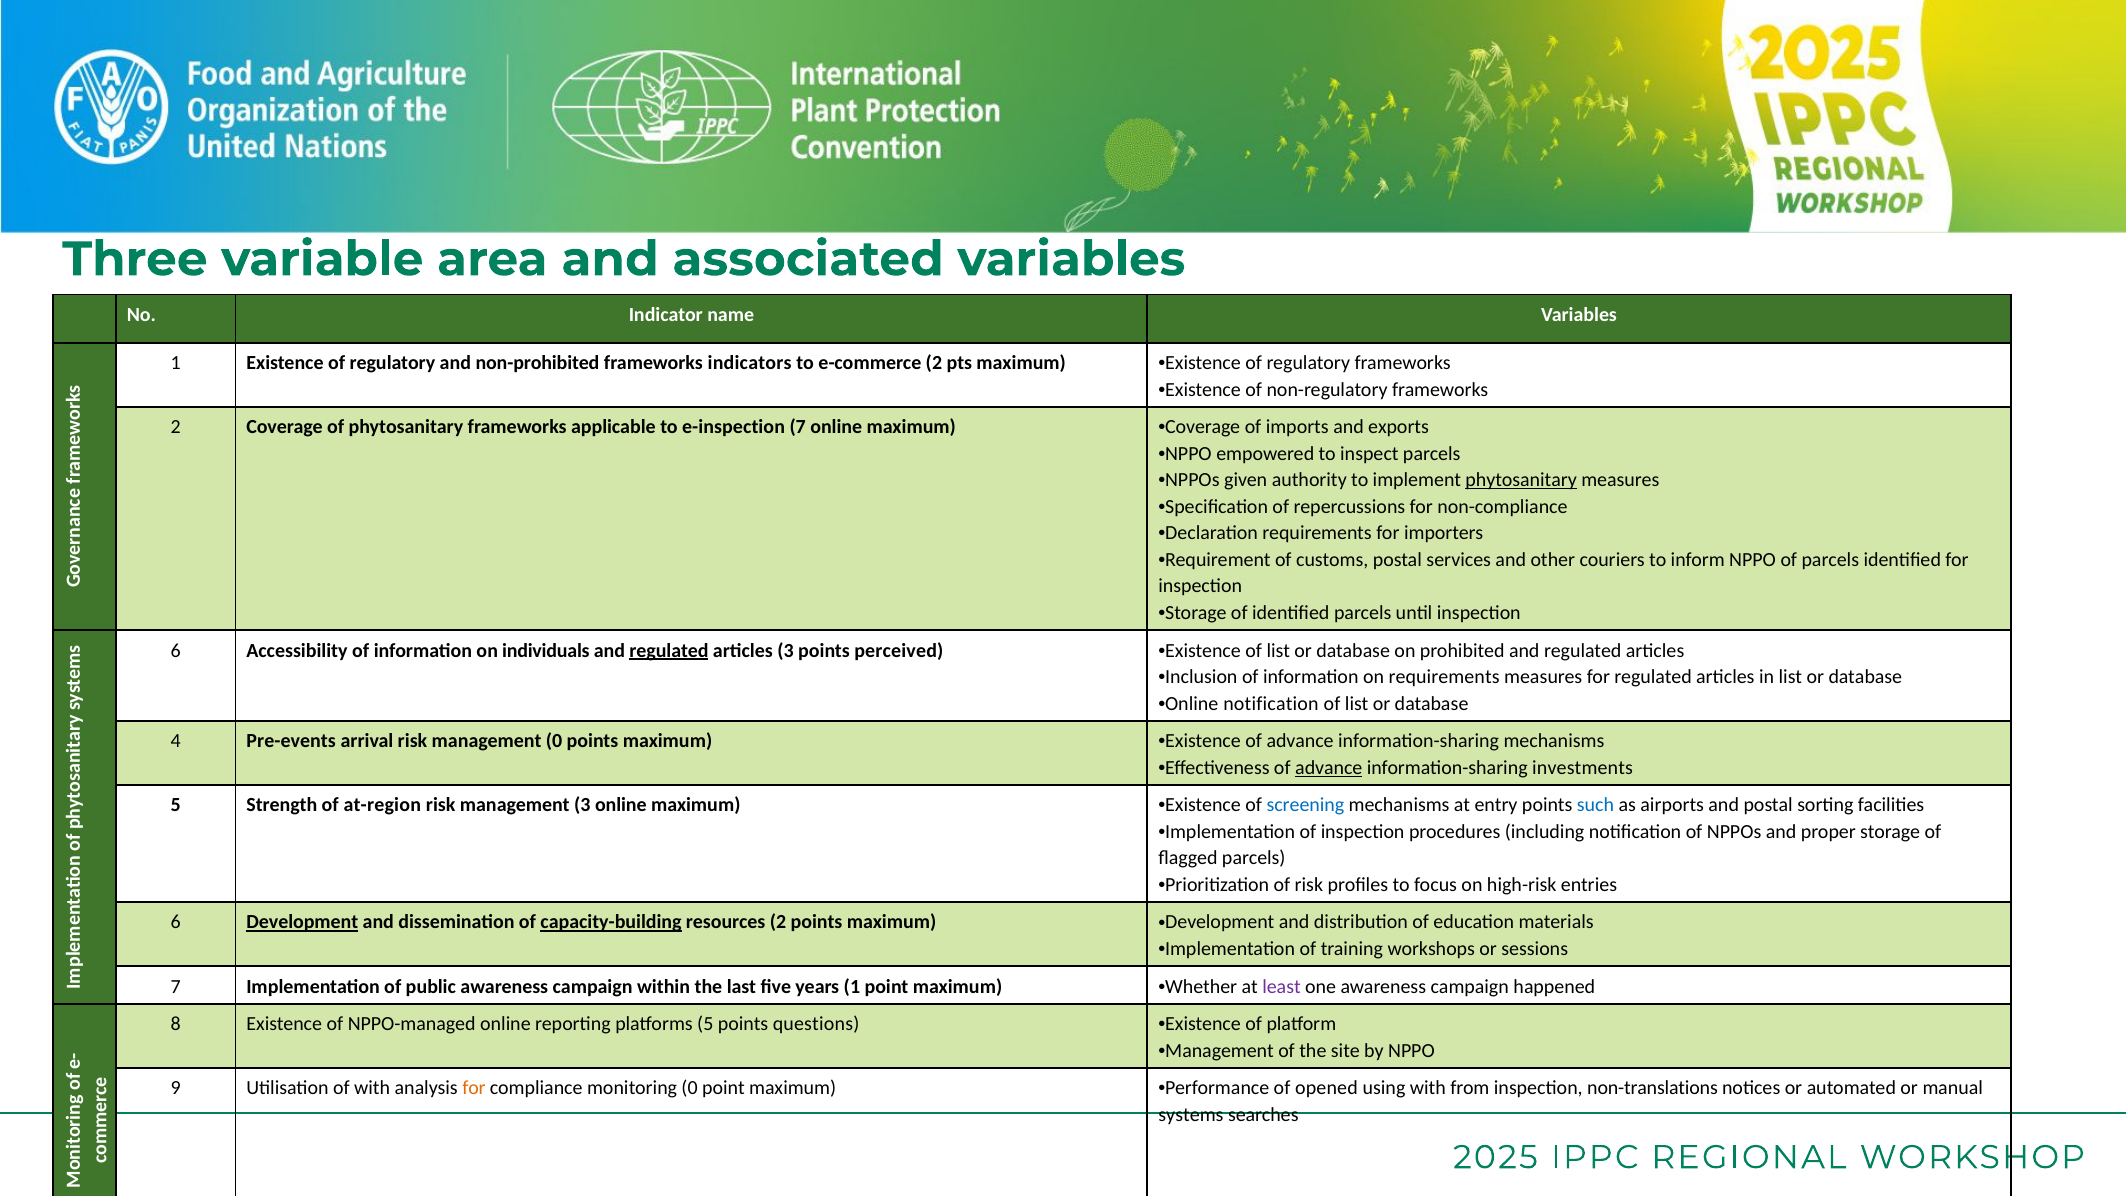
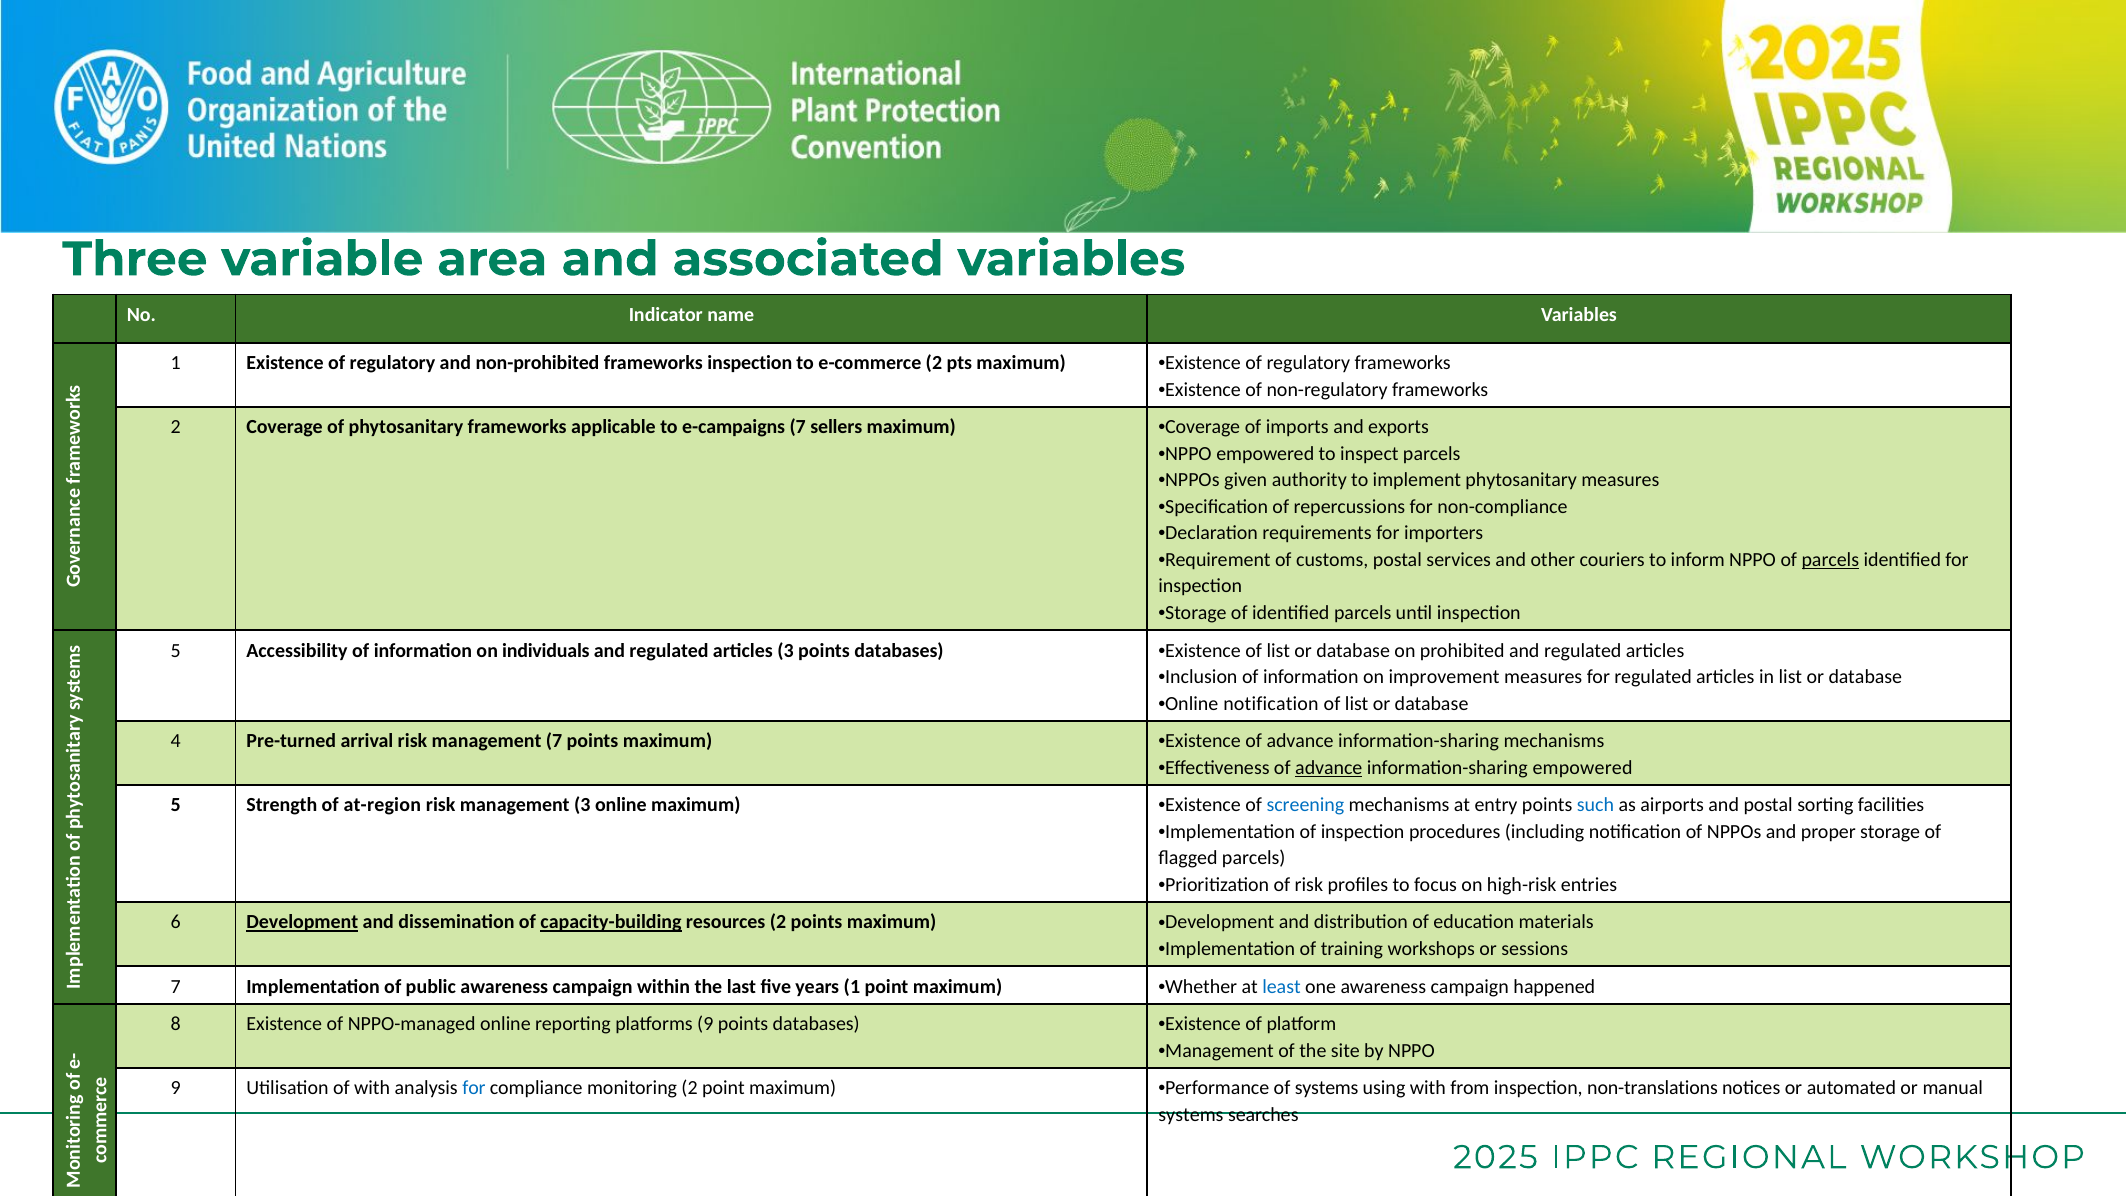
frameworks indicators: indicators -> inspection (750, 363)
e-inspection: e-inspection -> e-campaigns (734, 427)
7 online: online -> sellers (836, 427)
phytosanitary underline: present -> none (1521, 480)
parcels underline: none -> present (1830, 560)
6: 6 -> 5 (176, 650)
regulated underline: present -> none (669, 650)
3 points perceived: perceived -> databases (899, 650)
on requirements: requirements -> improvement (1444, 677)
Pre-events: Pre-events -> Pre-turned (291, 741)
management 0: 0 -> 7 (554, 741)
information-sharing investments: investments -> empowered (1583, 768)
least colour: purple -> blue (1281, 986)
platforms 5: 5 -> 9 (705, 1024)
questions: questions -> databases (816, 1024)
for colour: orange -> blue (474, 1088)
monitoring 0: 0 -> 2 (690, 1088)
of opened: opened -> systems (1327, 1088)
